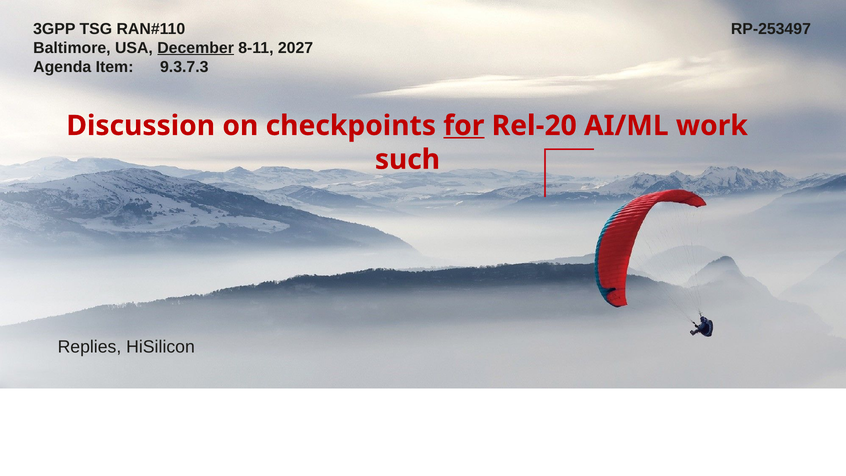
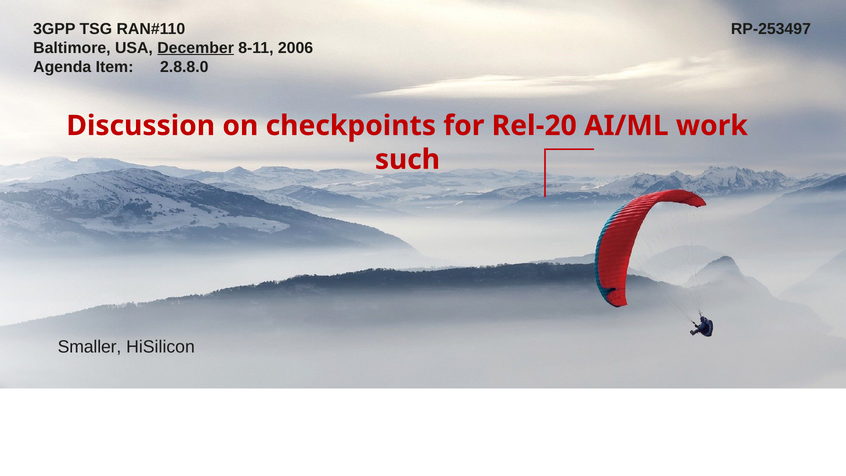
2027: 2027 -> 2006 (296, 48)
9.3.7.3: 9.3.7.3 -> 2.8.8.0 (184, 67)
for underline: present -> none (464, 126)
Replies: Replies -> Smaller (90, 347)
